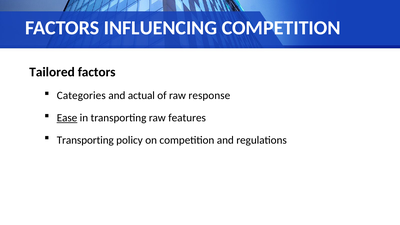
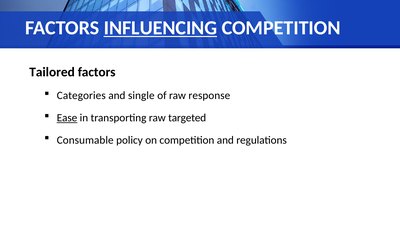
INFLUENCING underline: none -> present (160, 28)
actual: actual -> single (141, 96)
features: features -> targeted (187, 118)
Transporting: Transporting -> Consumable (85, 140)
